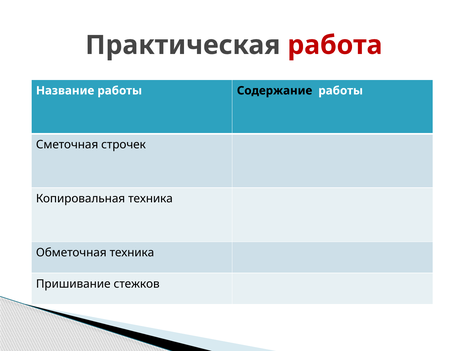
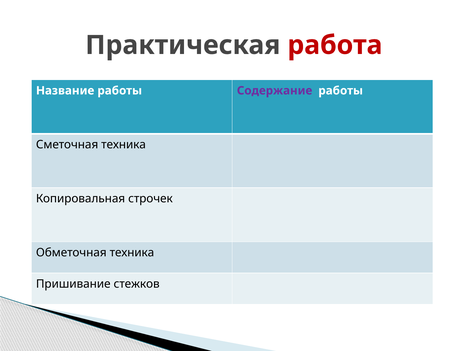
Содержание colour: black -> purple (275, 91)
Сметочная строчек: строчек -> техника (124, 145)
Копировальная техника: техника -> строчек (150, 199)
